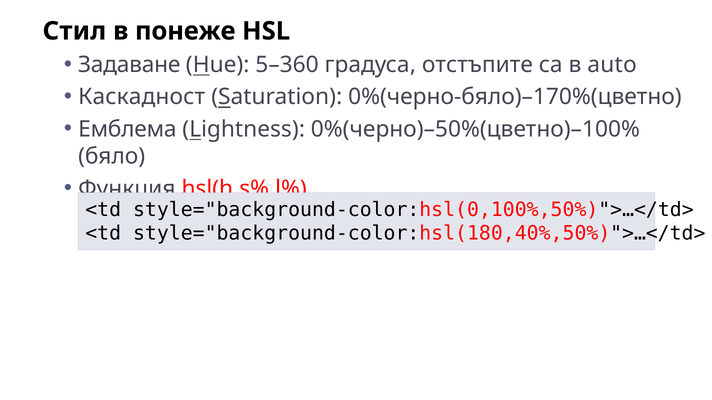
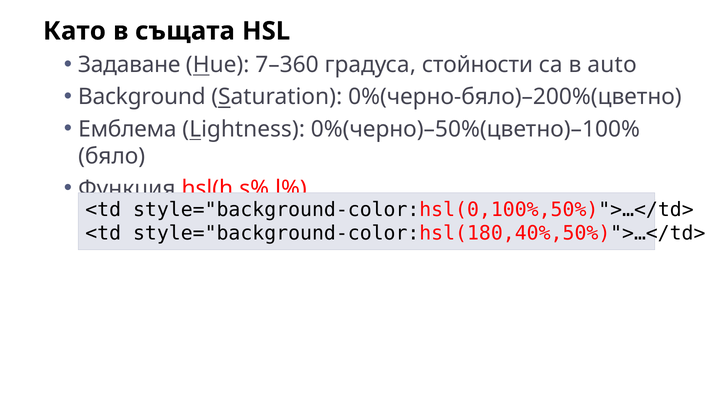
Стил: Стил -> Като (74, 31)
понеже: понеже -> същата (185, 31)
5–360: 5–360 -> 7–360 (287, 65)
отстъпите: отстъпите -> стойности (478, 65)
Каскадност: Каскадност -> Background (142, 97)
0%(черно-бяло)–170%(цветно: 0%(черно-бяло)–170%(цветно -> 0%(черно-бяло)–200%(цветно (515, 97)
